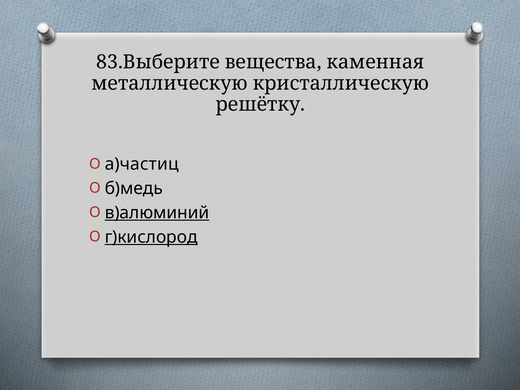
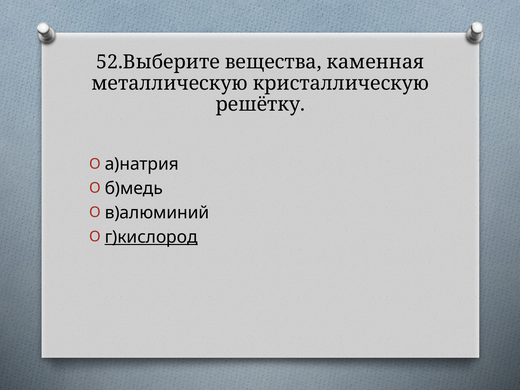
83.Выберите: 83.Выберите -> 52.Выберите (158, 62)
а)частиц: а)частиц -> а)натрия (142, 164)
в)алюминий underline: present -> none (157, 213)
